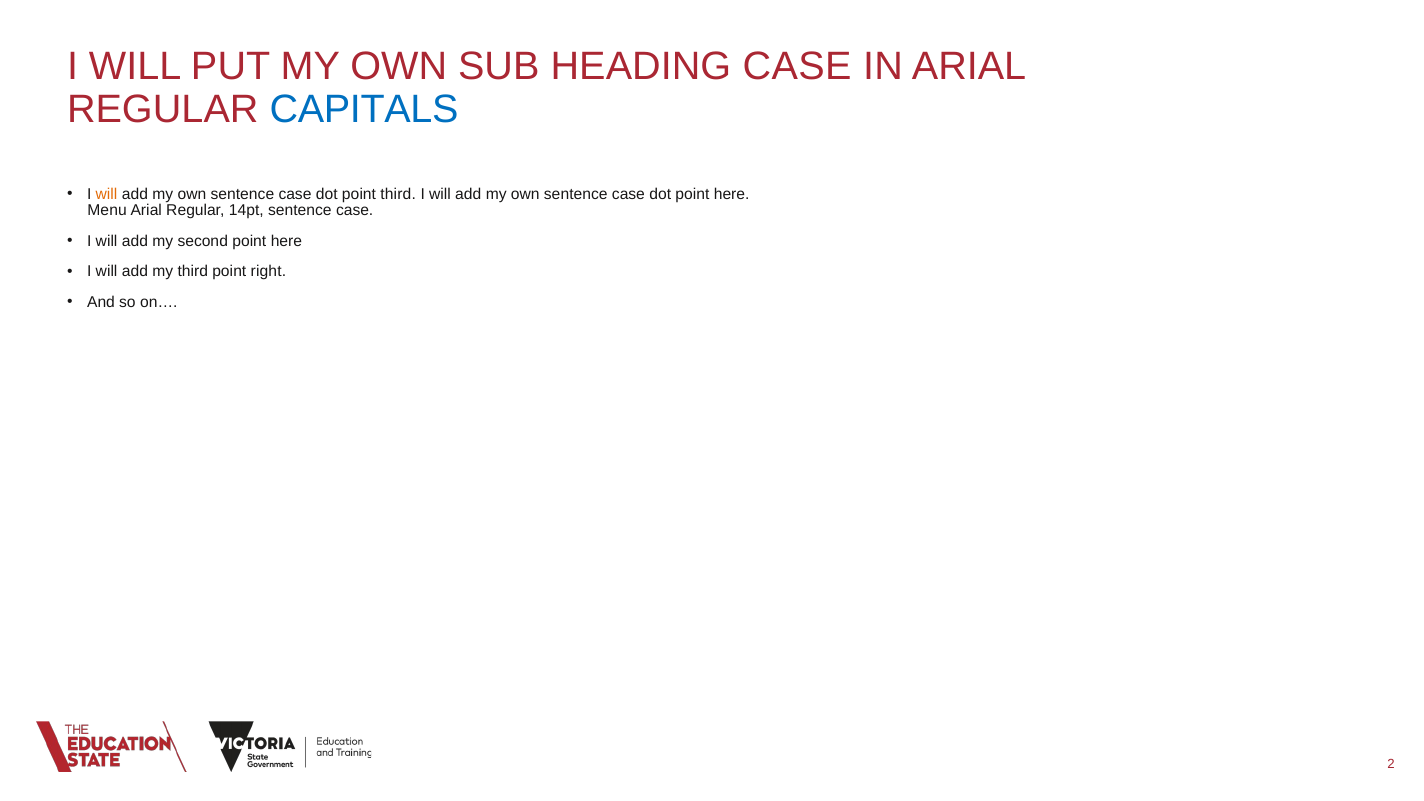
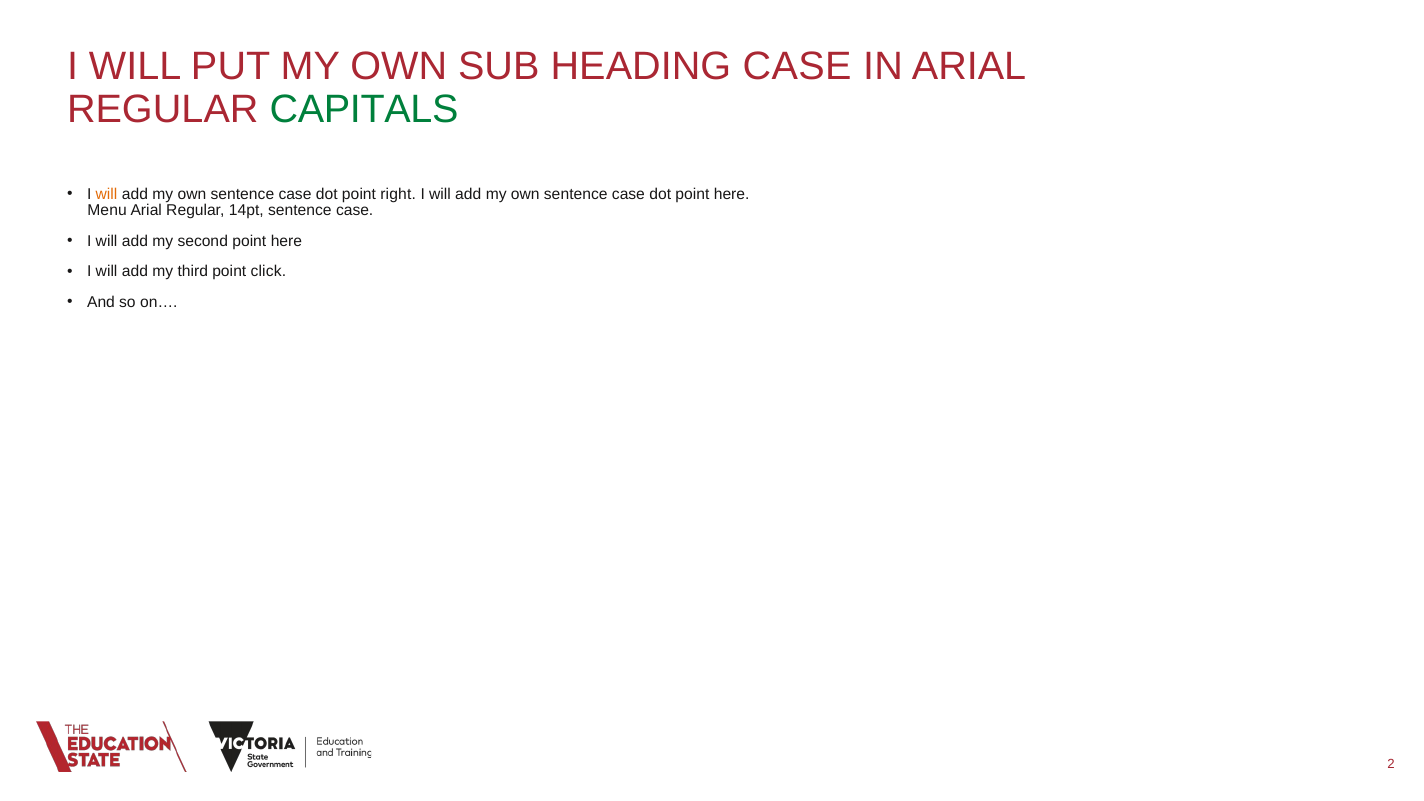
CAPITALS colour: blue -> green (364, 109)
point third: third -> right (398, 194)
right: right -> click (268, 272)
